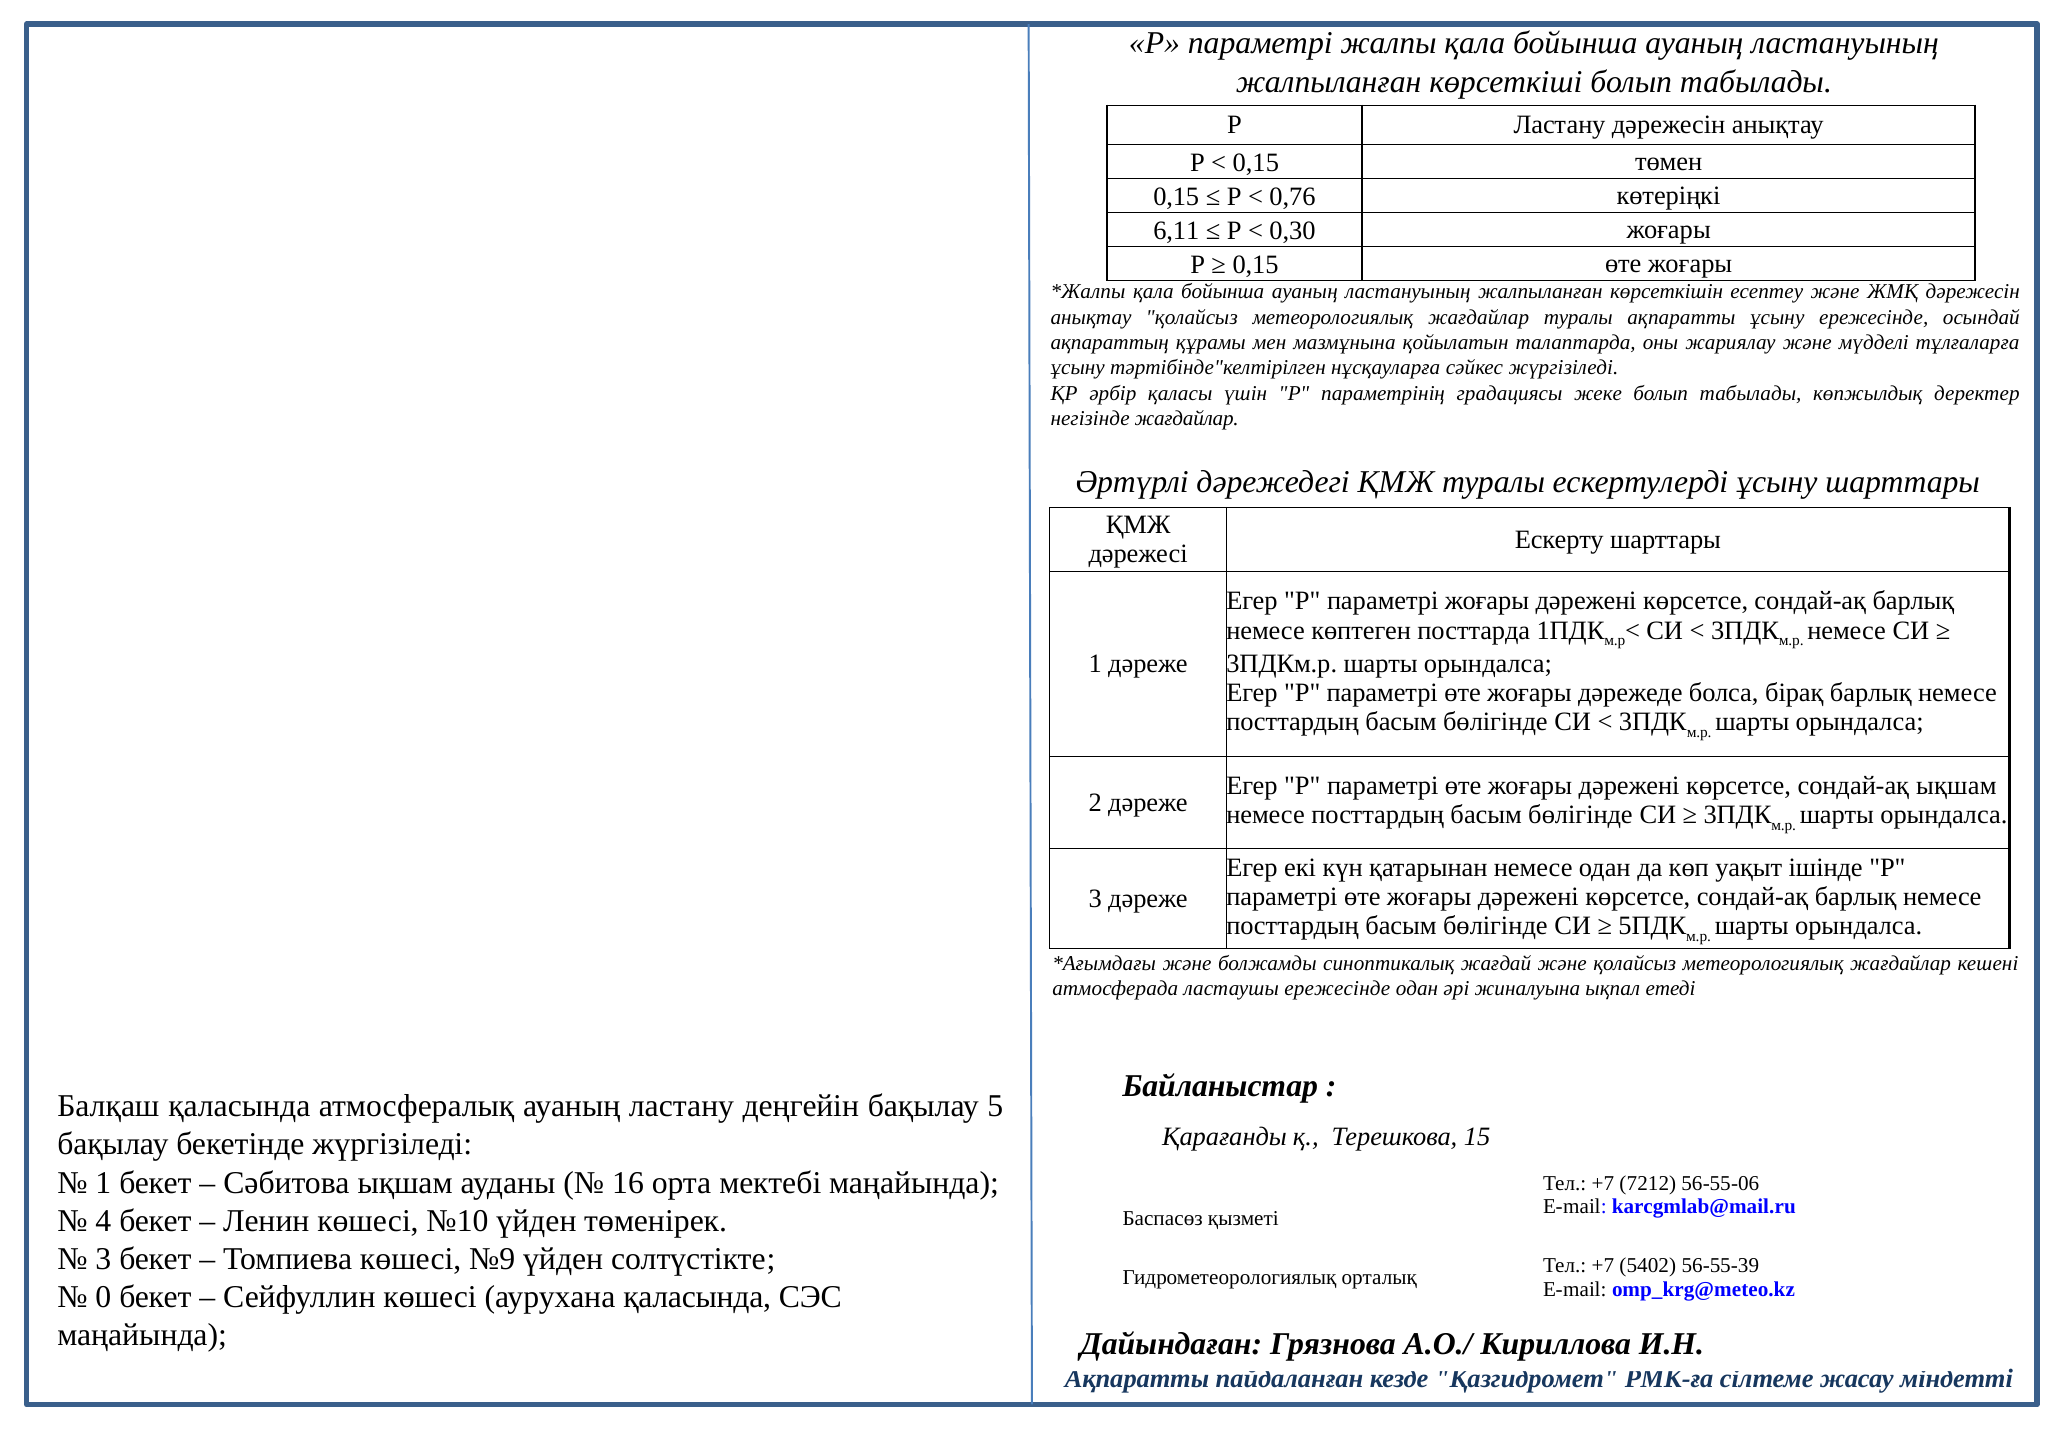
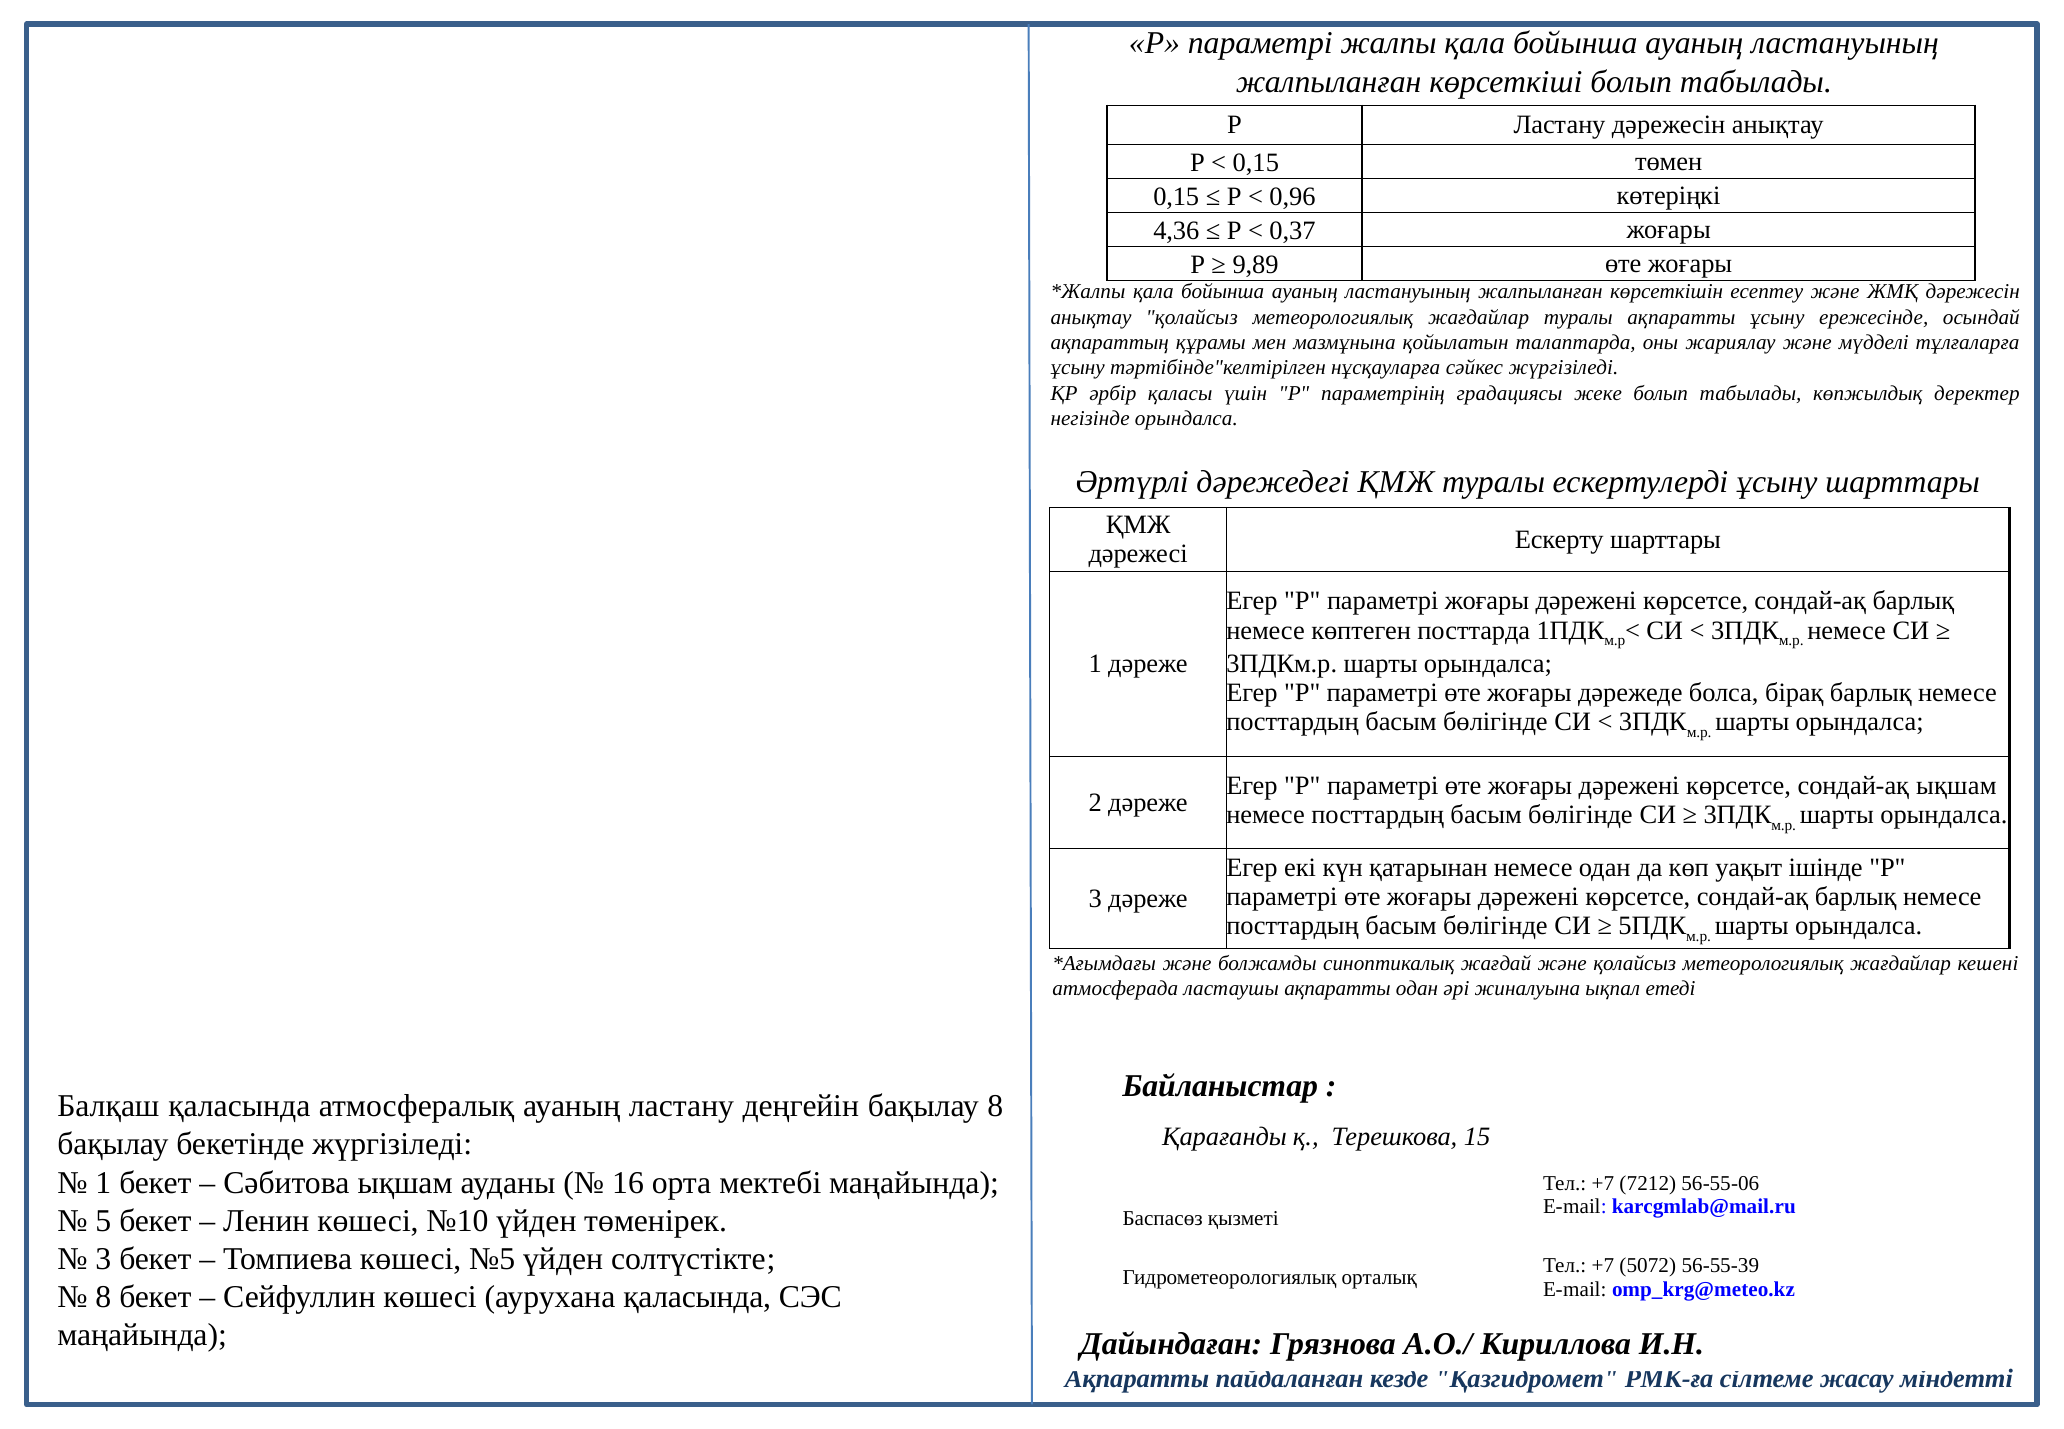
0,76: 0,76 -> 0,96 (1293, 197)
6,11: 6,11 -> 4,36 (1176, 231)
0,30: 0,30 -> 0,37 (1293, 231)
0,15: 0,15 -> 9,89 (1256, 265)
негізінде жағдайлар: жағдайлар -> орындалса (1186, 419)
ластаушы ережесінде: ережесінде -> ақпаратты (1337, 989)
бақылау 5: 5 -> 8 (995, 1106)
4: 4 -> 5 (103, 1221)
№9: №9 -> №5 (492, 1259)
5402: 5402 -> 5072 (1648, 1266)
0: 0 -> 8 (103, 1297)
